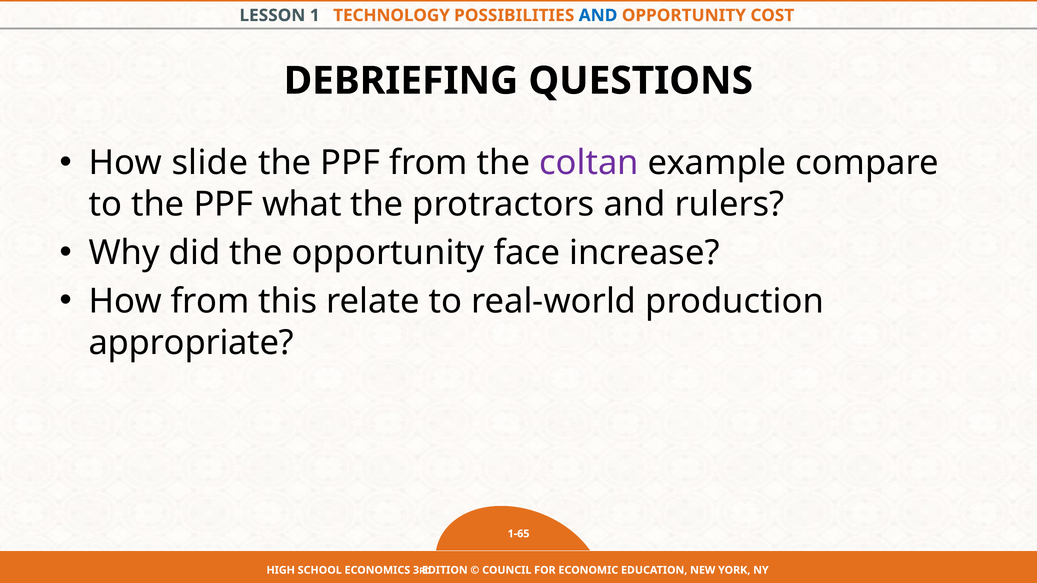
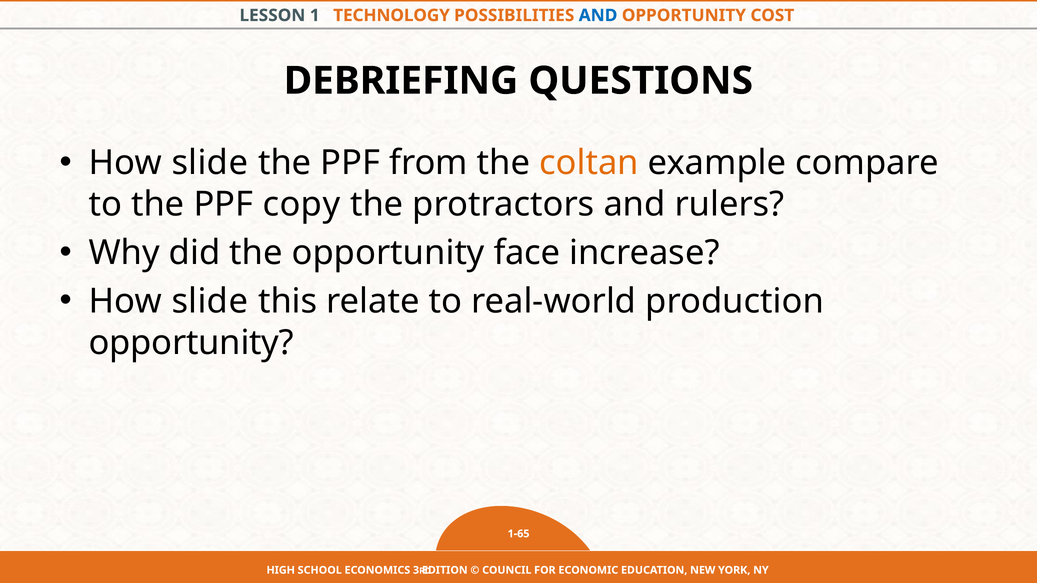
coltan colour: purple -> orange (589, 163)
what: what -> copy (301, 205)
from: from -> slide (210, 301)
appropriate: appropriate -> opportunity (191, 343)
